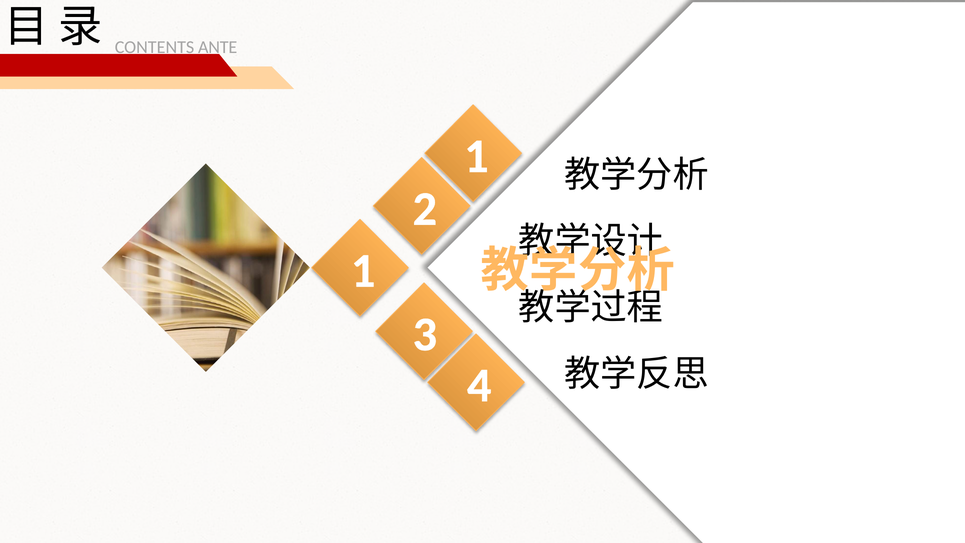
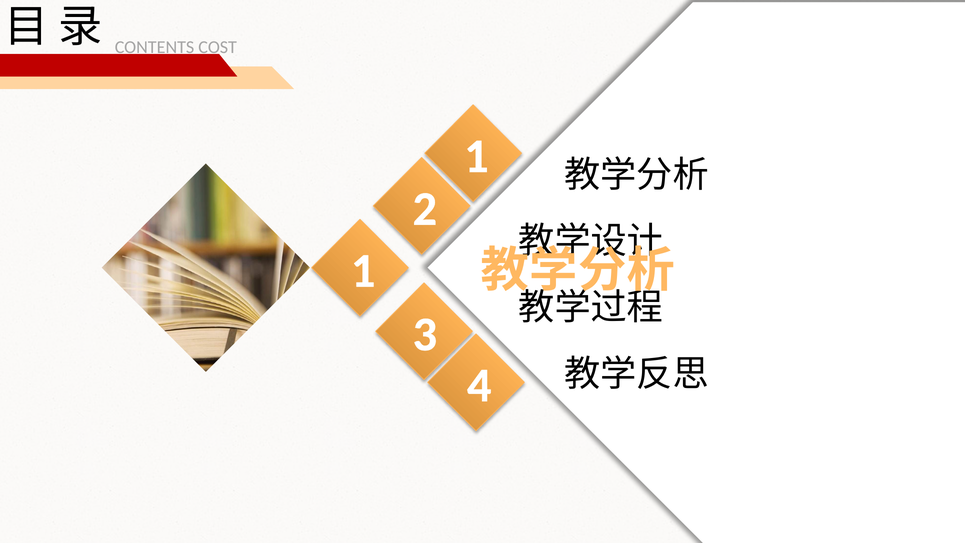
ANTE: ANTE -> COST (218, 47)
